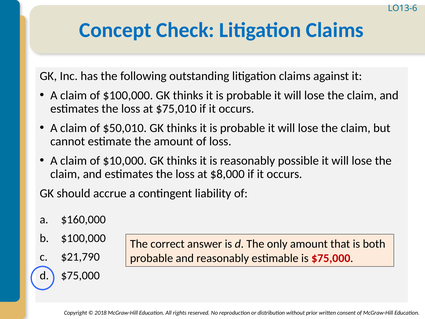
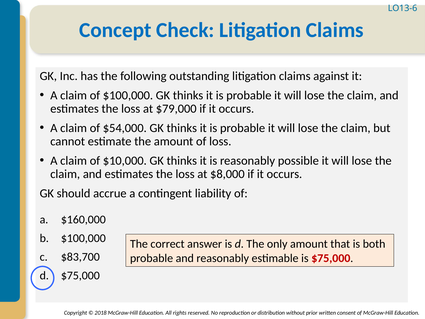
$75,010: $75,010 -> $79,000 (176, 109)
$50,010: $50,010 -> $54,000 (125, 128)
$21,790: $21,790 -> $83,700 (80, 257)
